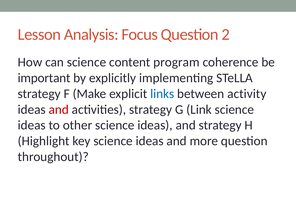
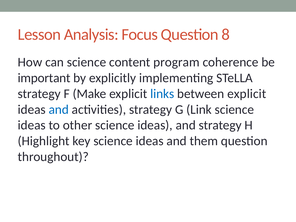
2: 2 -> 8 (226, 34)
between activity: activity -> explicit (247, 94)
and colour: red -> blue (59, 109)
more: more -> them (204, 141)
